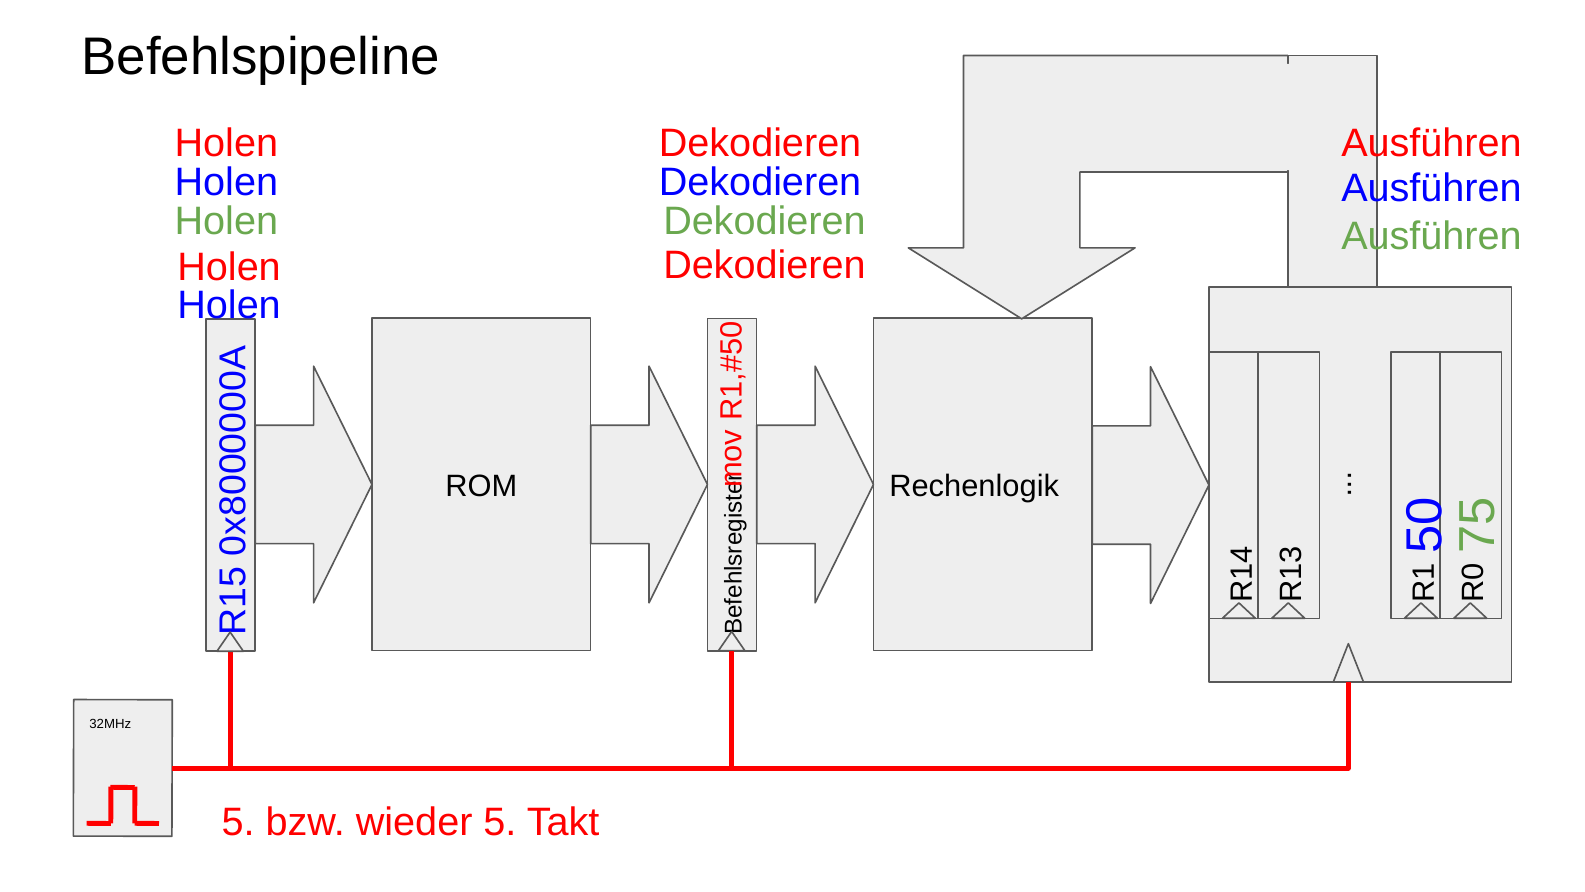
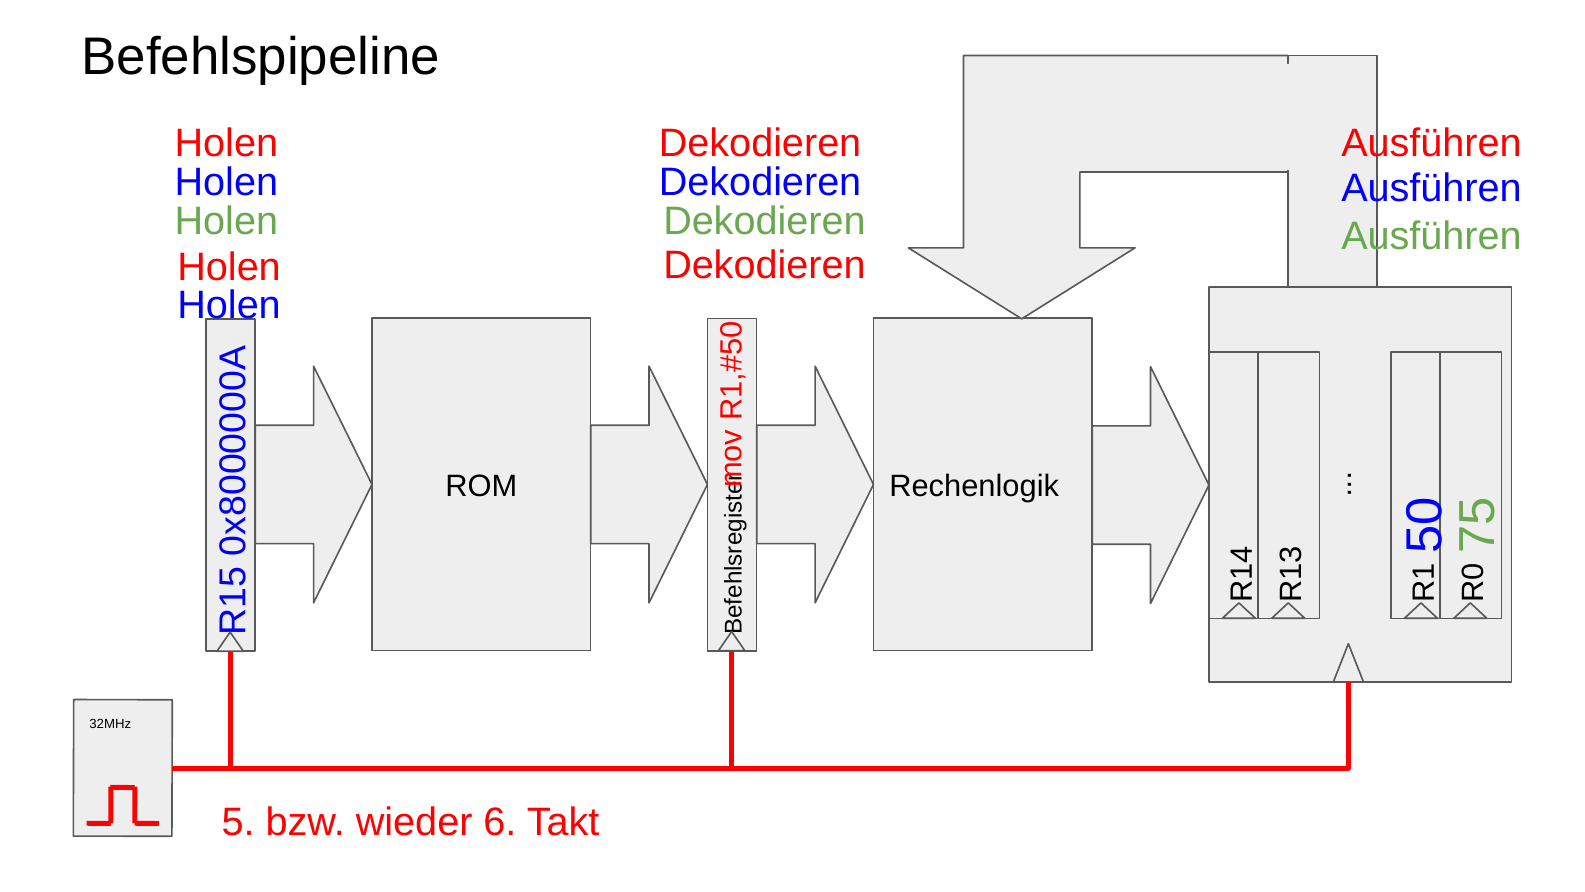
wieder 5: 5 -> 6 (500, 822)
